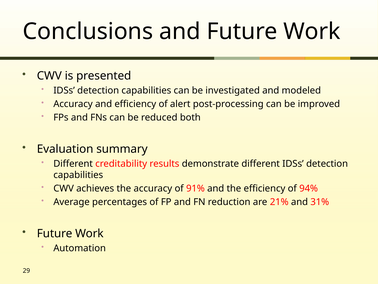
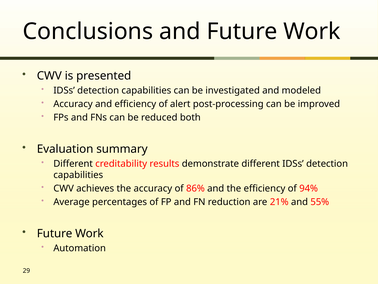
91%: 91% -> 86% (195, 188)
31%: 31% -> 55% (320, 202)
